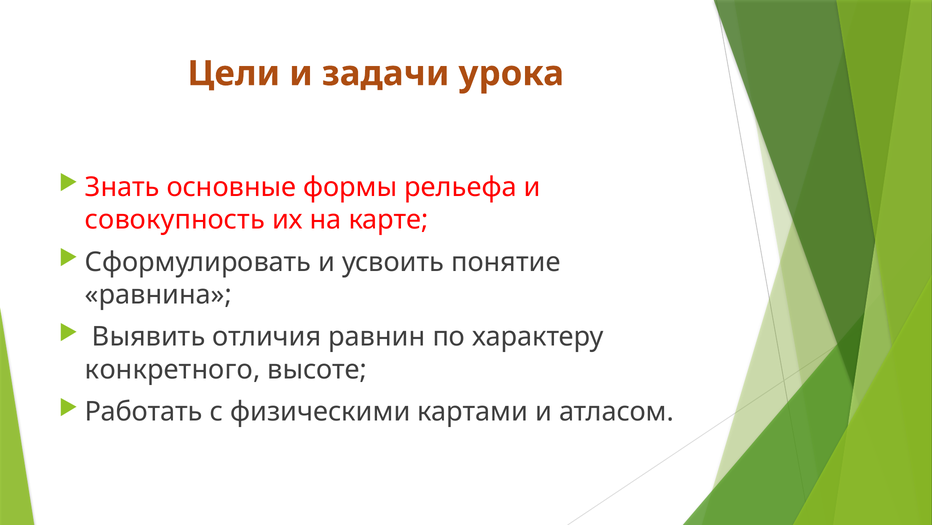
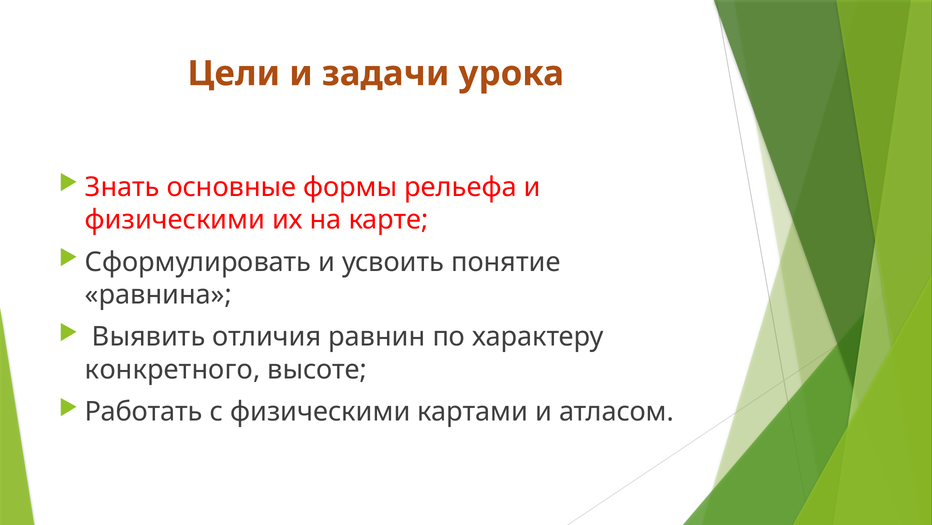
совокупность: совокупность -> физическими (175, 219)
